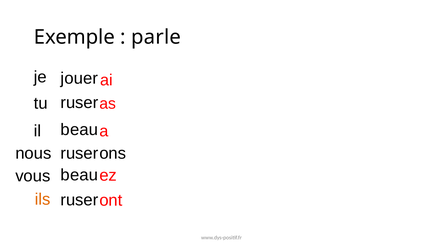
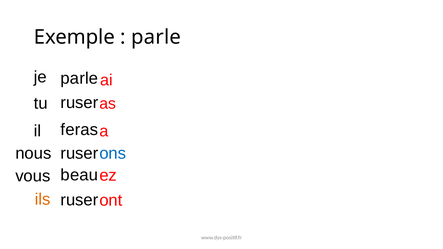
je jouer: jouer -> parle (79, 78)
il beau: beau -> feras (79, 130)
ons colour: black -> blue (113, 153)
